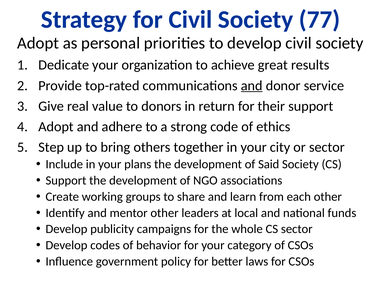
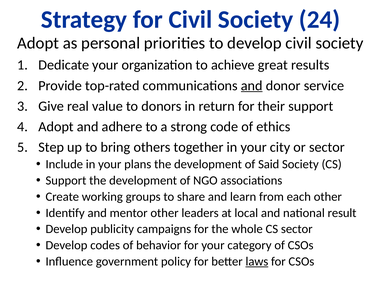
77: 77 -> 24 (320, 20)
funds: funds -> result (342, 213)
laws underline: none -> present (257, 262)
